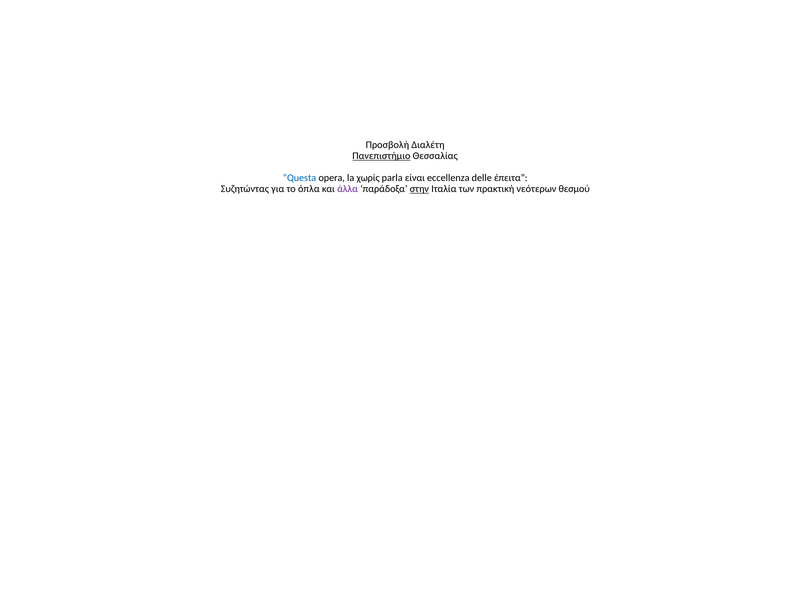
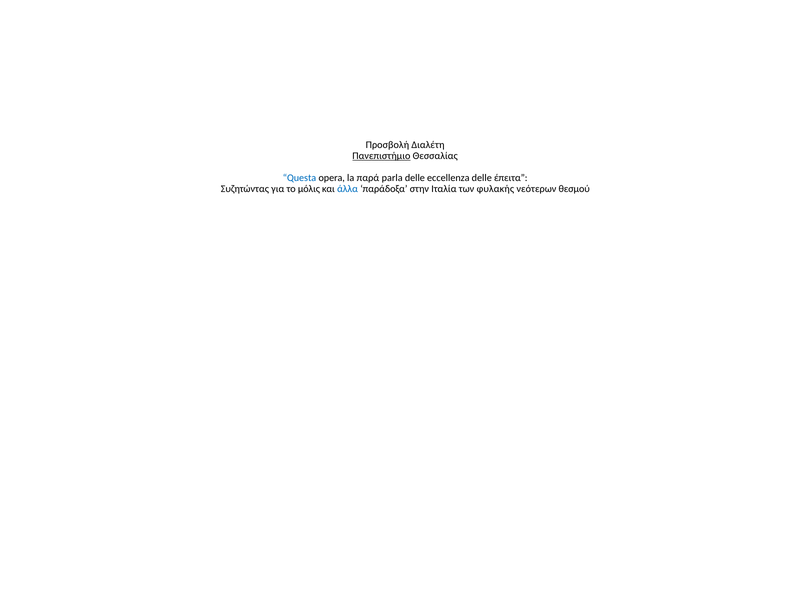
χωρίς: χωρίς -> παρά (368, 178)
parla είναι: είναι -> delle (415, 178)
όπλα: όπλα -> μόλις (309, 189)
άλλα colour: purple -> blue (348, 189)
στην underline: present -> none (419, 189)
πρακτική: πρακτική -> φυλακής (495, 189)
